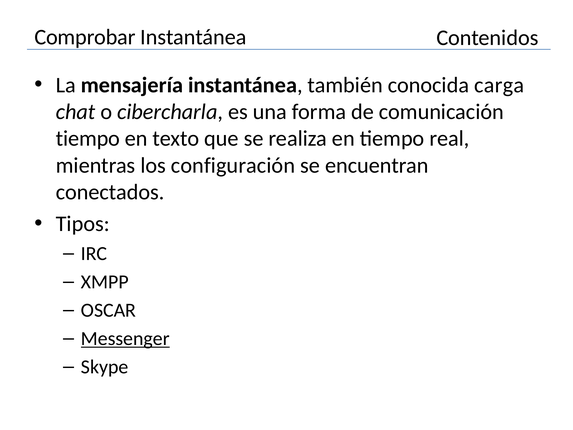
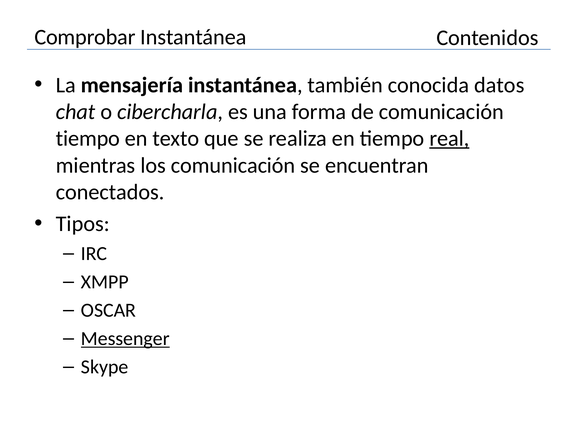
carga: carga -> datos (499, 85)
real underline: none -> present (449, 138)
los configuración: configuración -> comunicación (233, 165)
